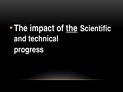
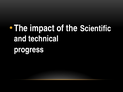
the underline: present -> none (72, 28)
